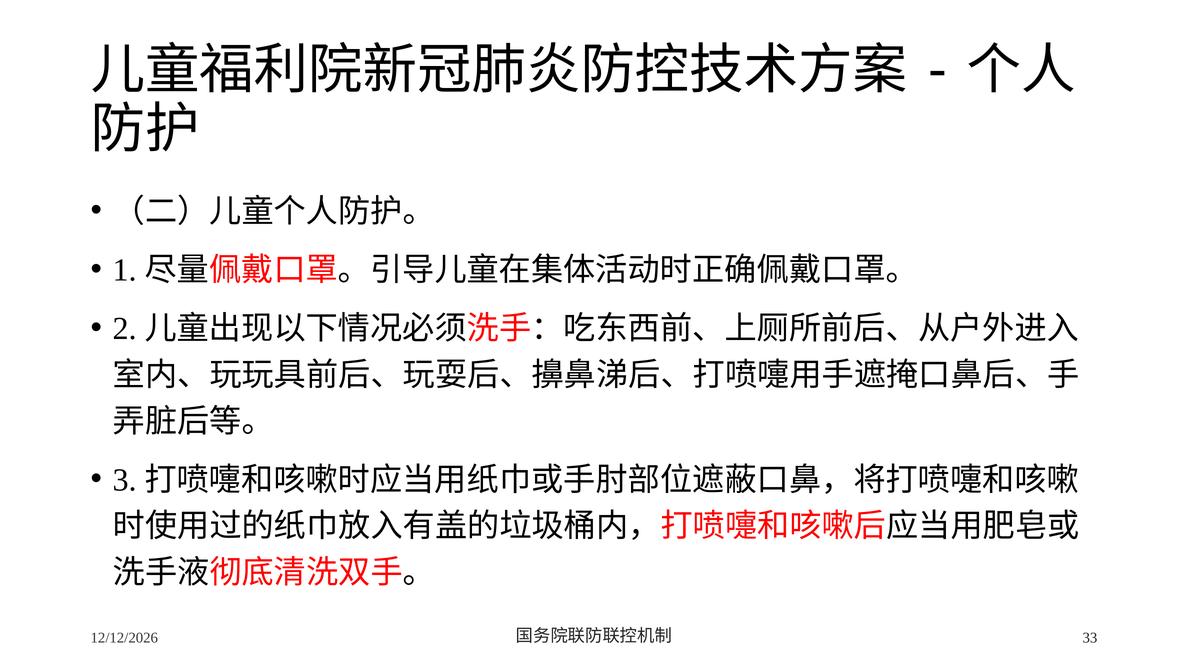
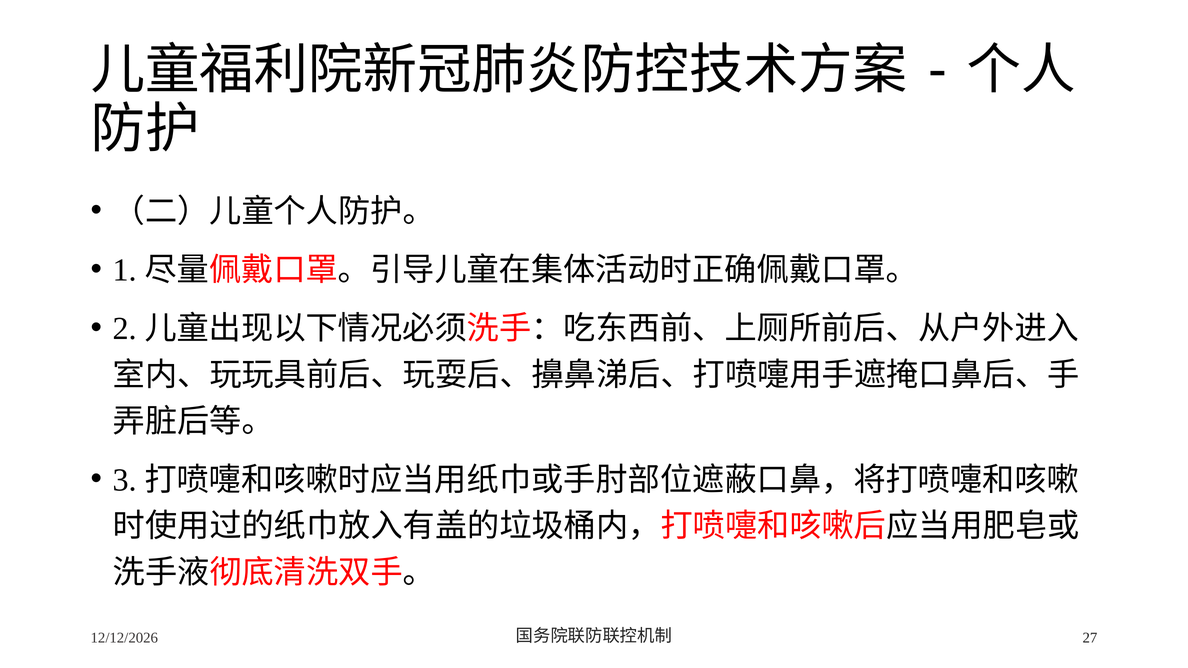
33: 33 -> 27 (1090, 638)
